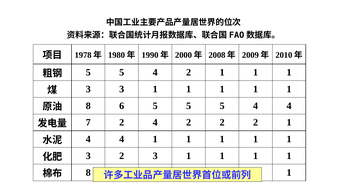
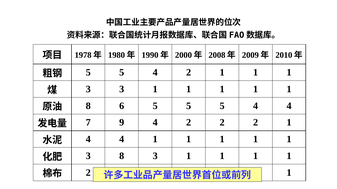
7 2: 2 -> 9 (122, 123)
3 2: 2 -> 8 (122, 156)
8: 8 -> 2 (88, 173)
